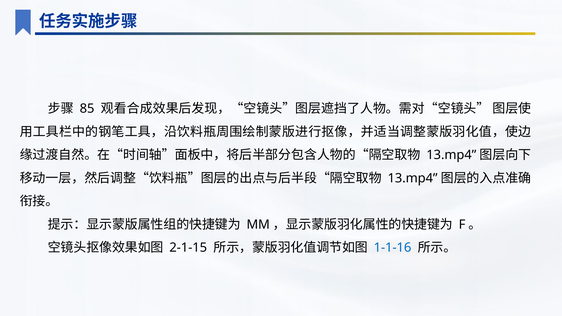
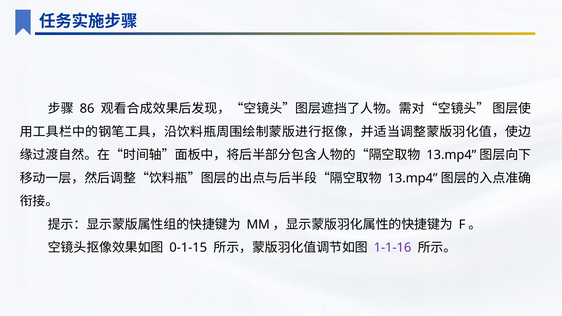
85: 85 -> 86 (87, 109)
2-1-15: 2-1-15 -> 0-1-15 (188, 248)
1-1-16 colour: blue -> purple (392, 248)
